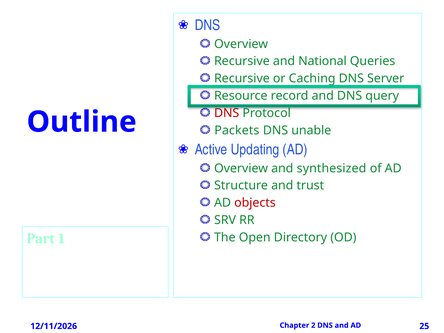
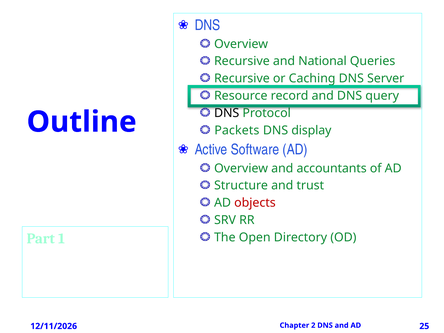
DNS colour: red -> black (227, 113)
unable: unable -> display (311, 130)
Updating: Updating -> Software (255, 150)
synthesized: synthesized -> accountants (332, 168)
